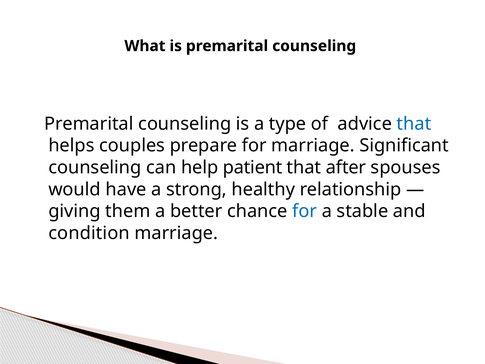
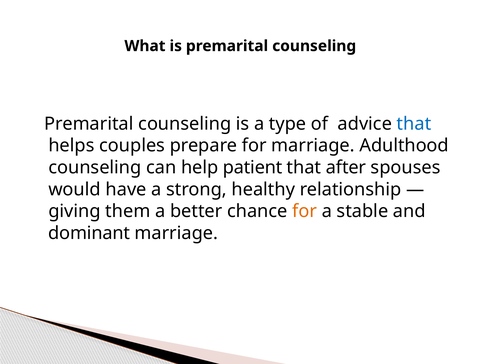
Significant: Significant -> Adulthood (404, 146)
for colour: blue -> orange (305, 211)
condition: condition -> dominant (89, 233)
